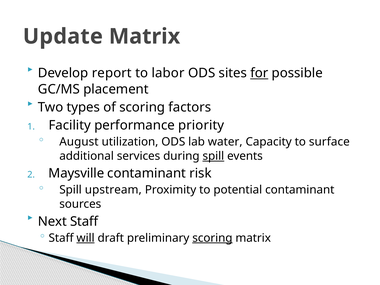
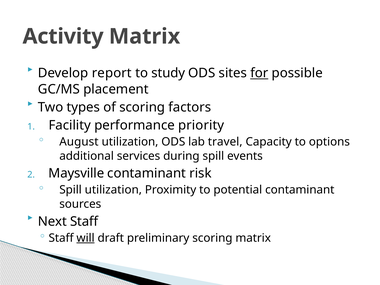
Update: Update -> Activity (63, 36)
labor: labor -> study (168, 73)
water: water -> travel (225, 142)
surface: surface -> options (329, 142)
spill underline: present -> none (213, 156)
Spill upstream: upstream -> utilization (113, 190)
scoring underline: present -> none (212, 238)
